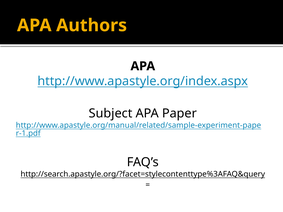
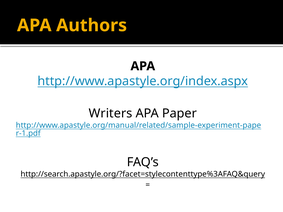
Subject: Subject -> Writers (111, 114)
